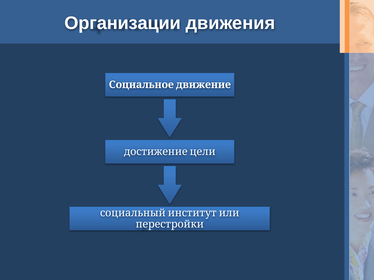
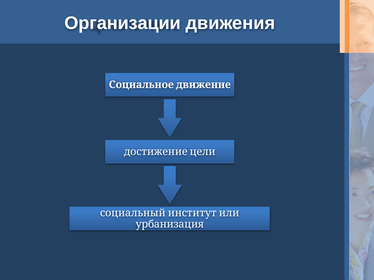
перестройки: перестройки -> урбанизация (170, 225)
